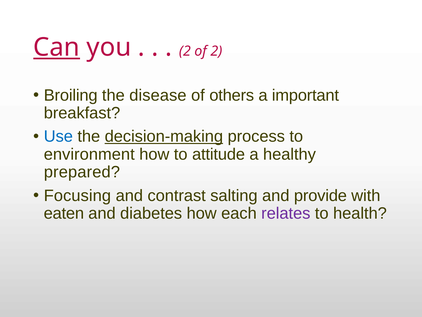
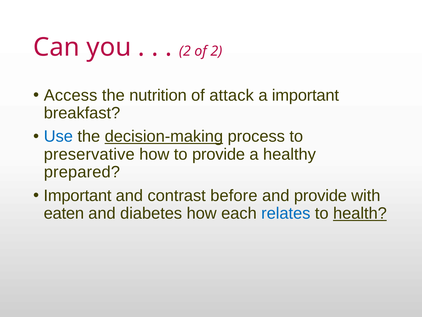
Can underline: present -> none (57, 47)
Broiling: Broiling -> Access (71, 95)
disease: disease -> nutrition (158, 95)
others: others -> attack (232, 95)
environment: environment -> preservative (89, 154)
to attitude: attitude -> provide (219, 154)
Focusing: Focusing -> Important (78, 195)
salting: salting -> before (234, 195)
relates colour: purple -> blue (286, 213)
health underline: none -> present (360, 213)
